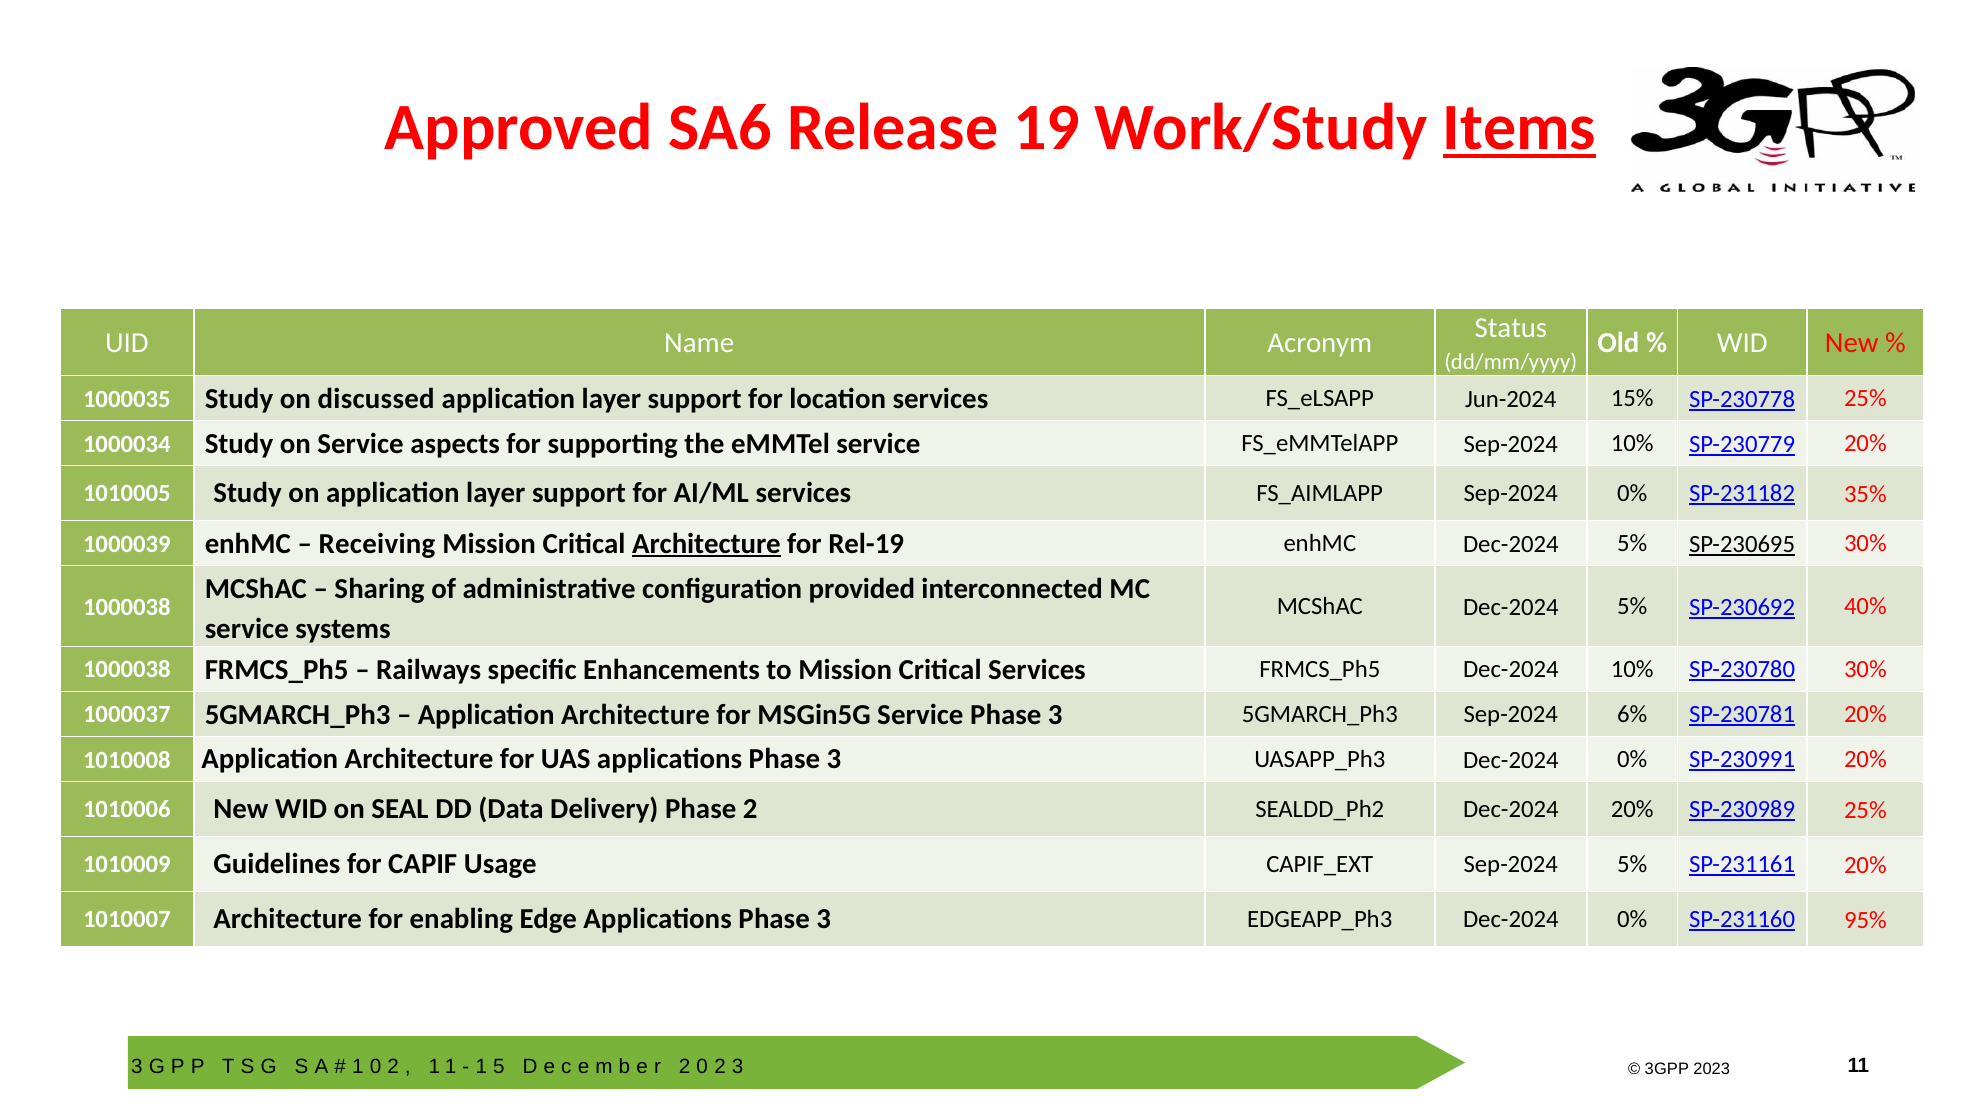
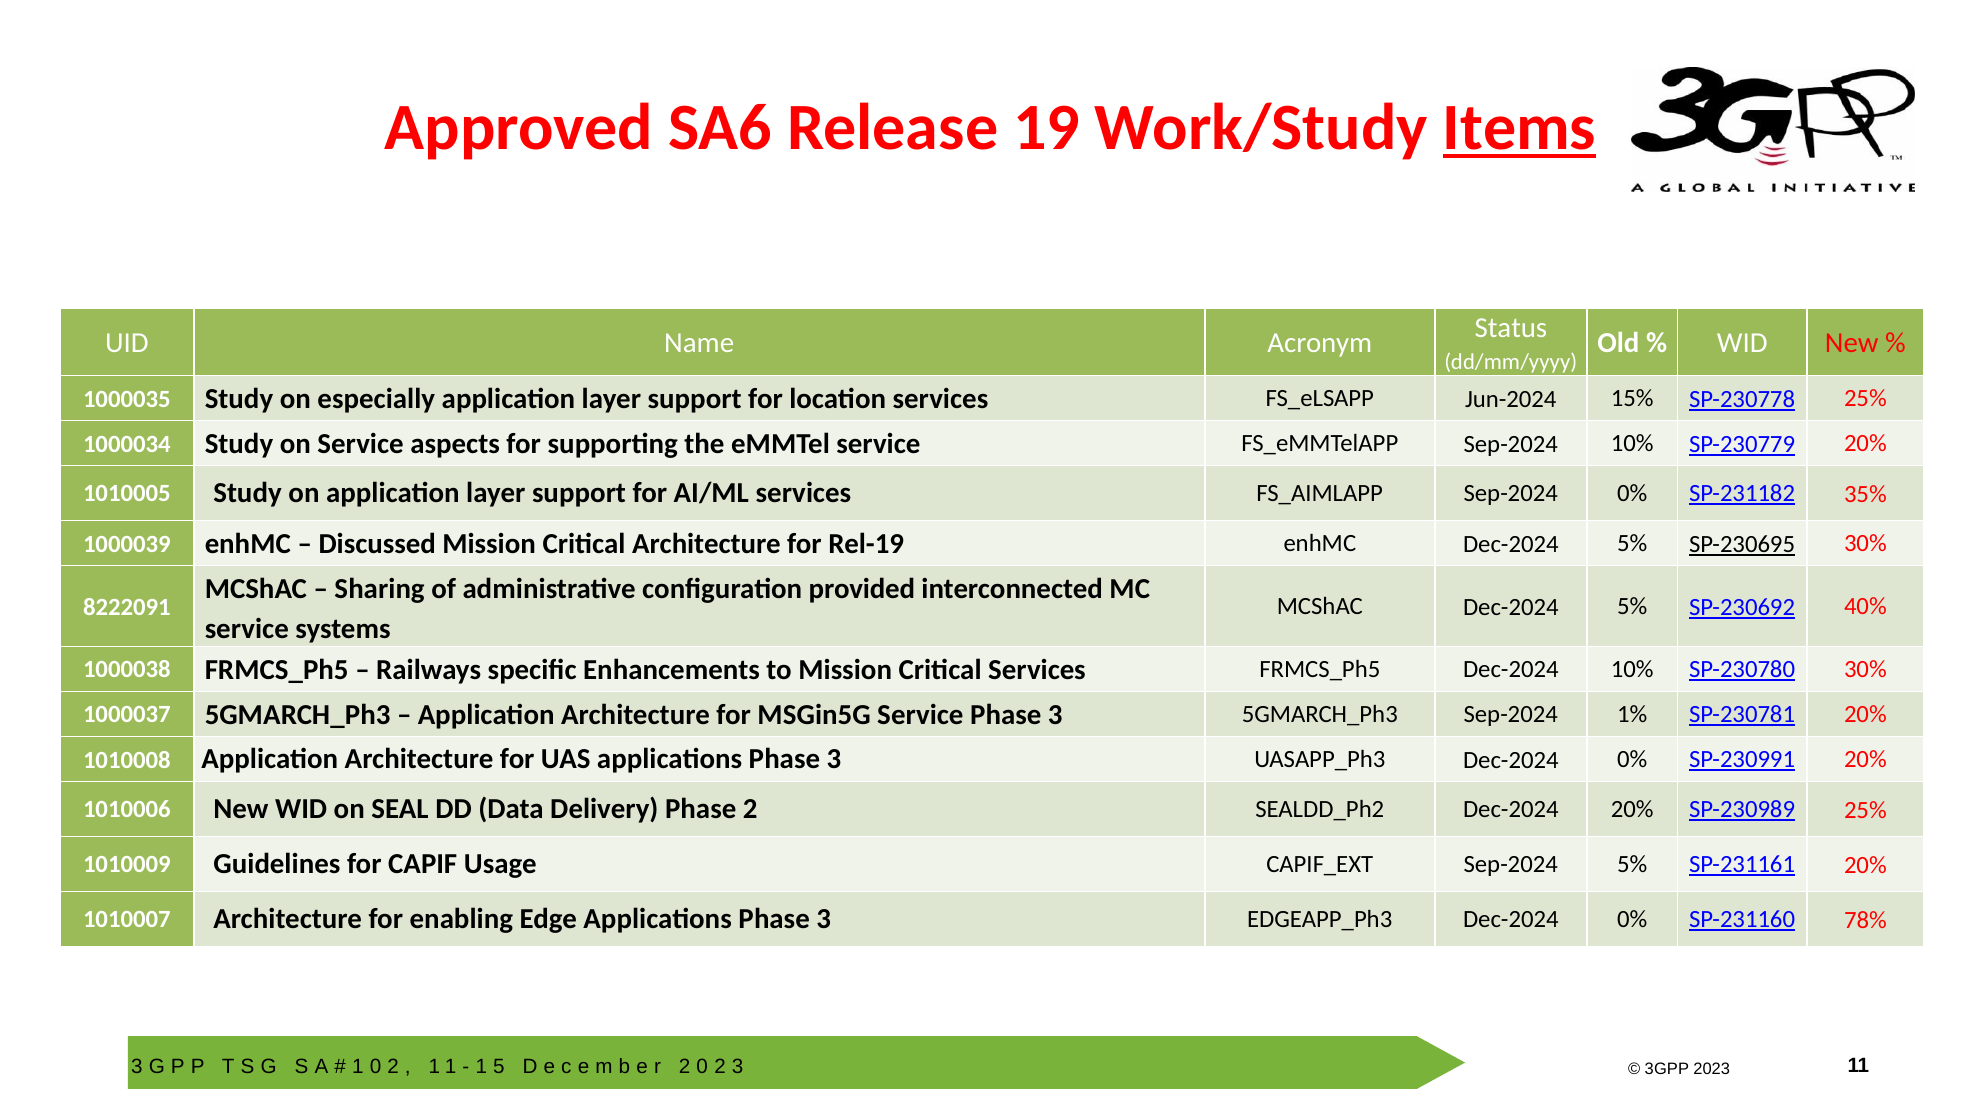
discussed: discussed -> especially (376, 399)
Receiving: Receiving -> Discussed (377, 544)
Architecture underline: present -> none (706, 544)
1000038: 1000038 -> 8222091 (127, 607)
6%: 6% -> 1% (1632, 714)
95%: 95% -> 78% (1865, 920)
